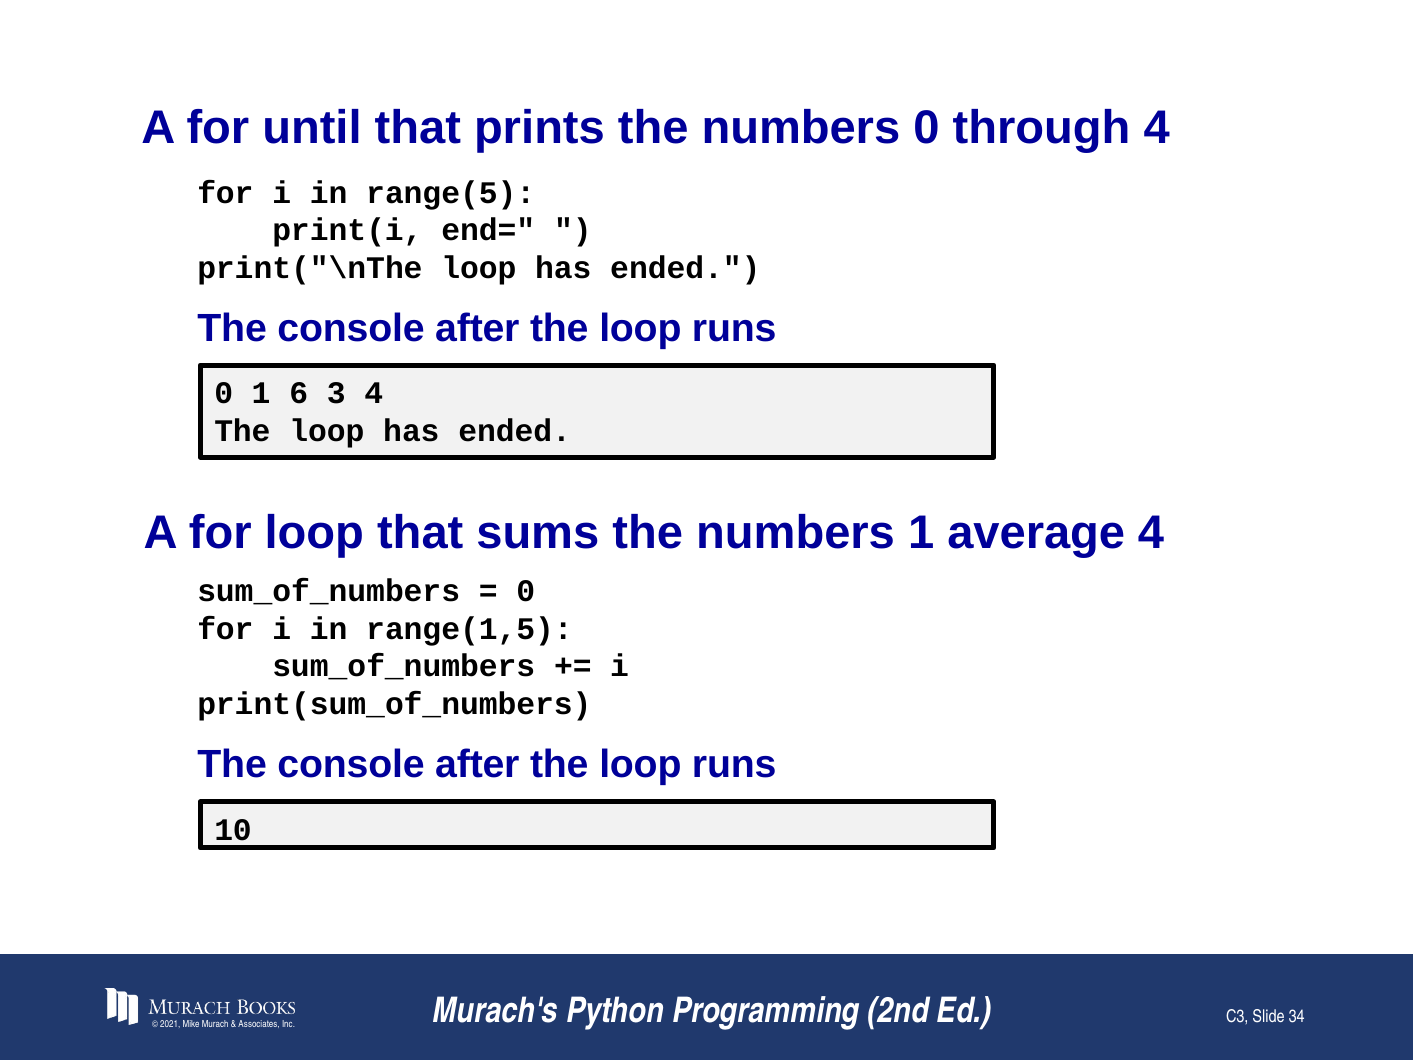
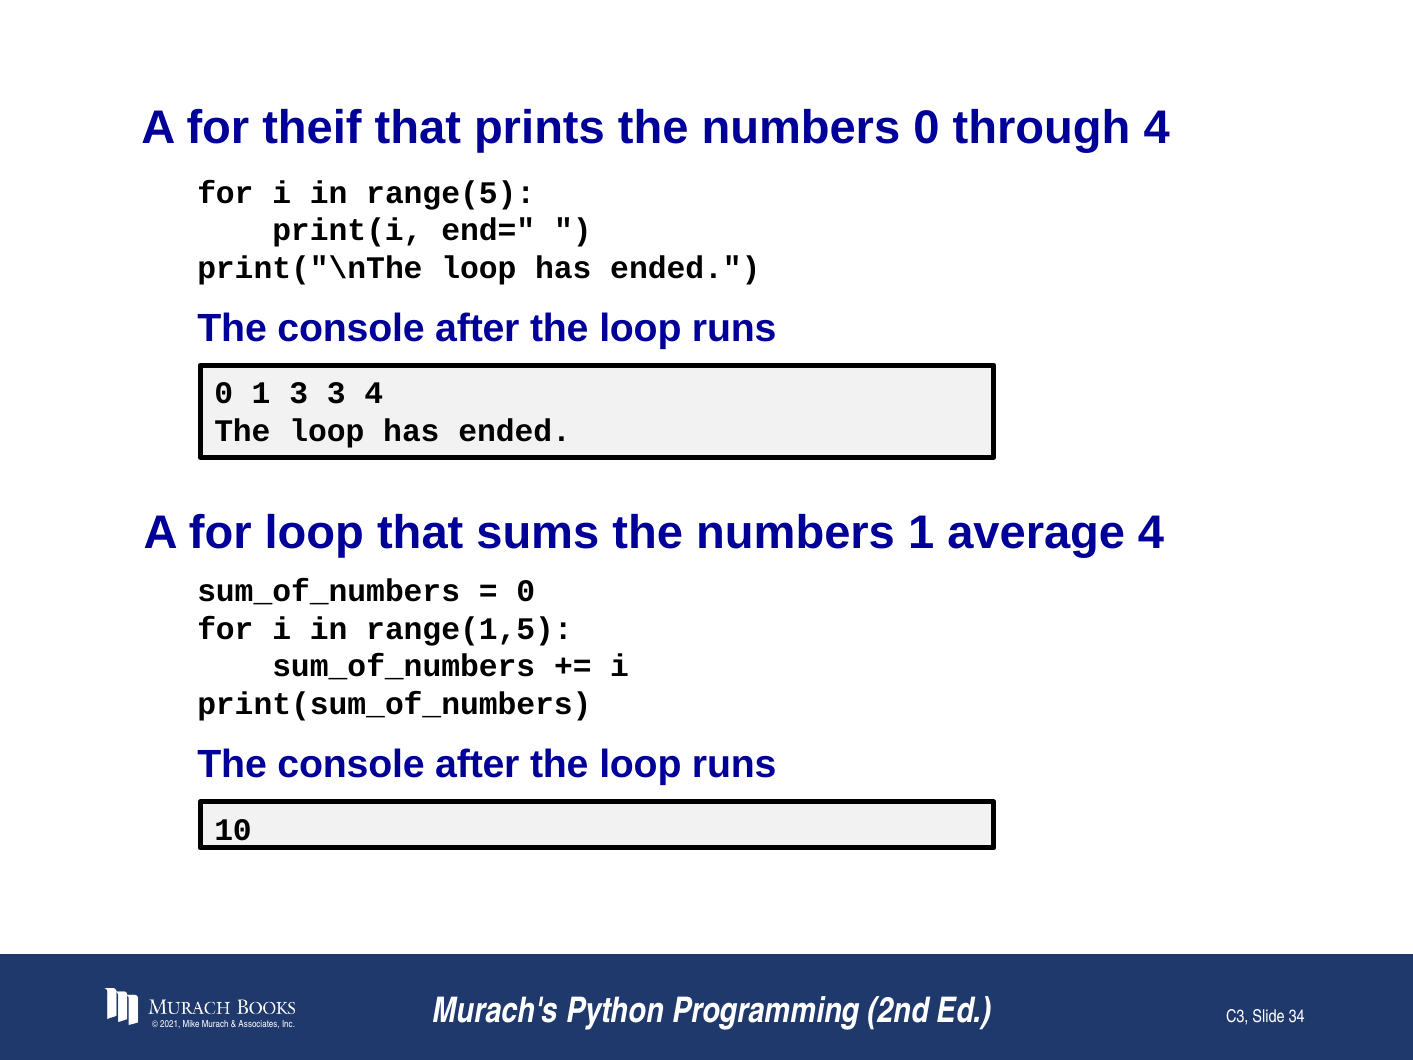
until: until -> theif (312, 128)
1 6: 6 -> 3 (299, 393)
